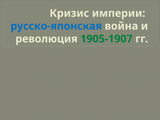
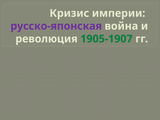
русско-японская colour: blue -> purple (56, 26)
